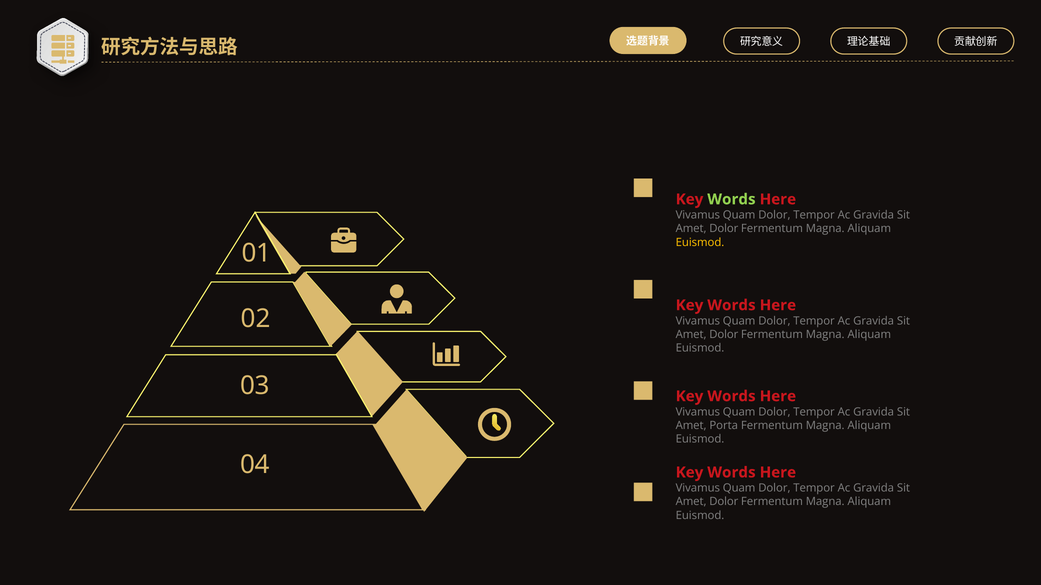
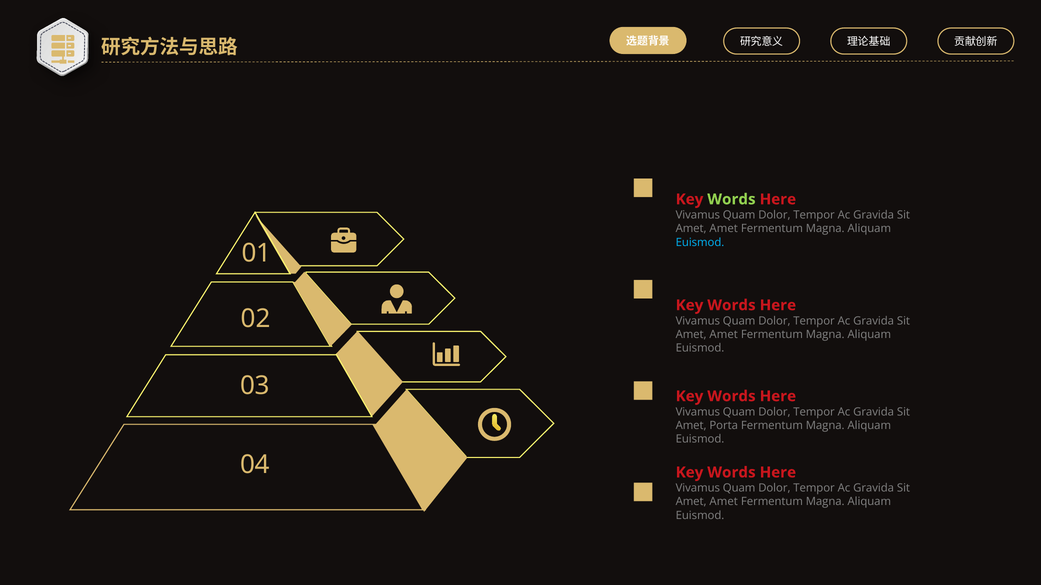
Dolor: Dolor -> Amet (724, 229)
Euismod colour: yellow -> light blue (700, 242)
Dolor: Dolor -> Amet (724, 335)
Dolor: Dolor -> Amet (724, 502)
